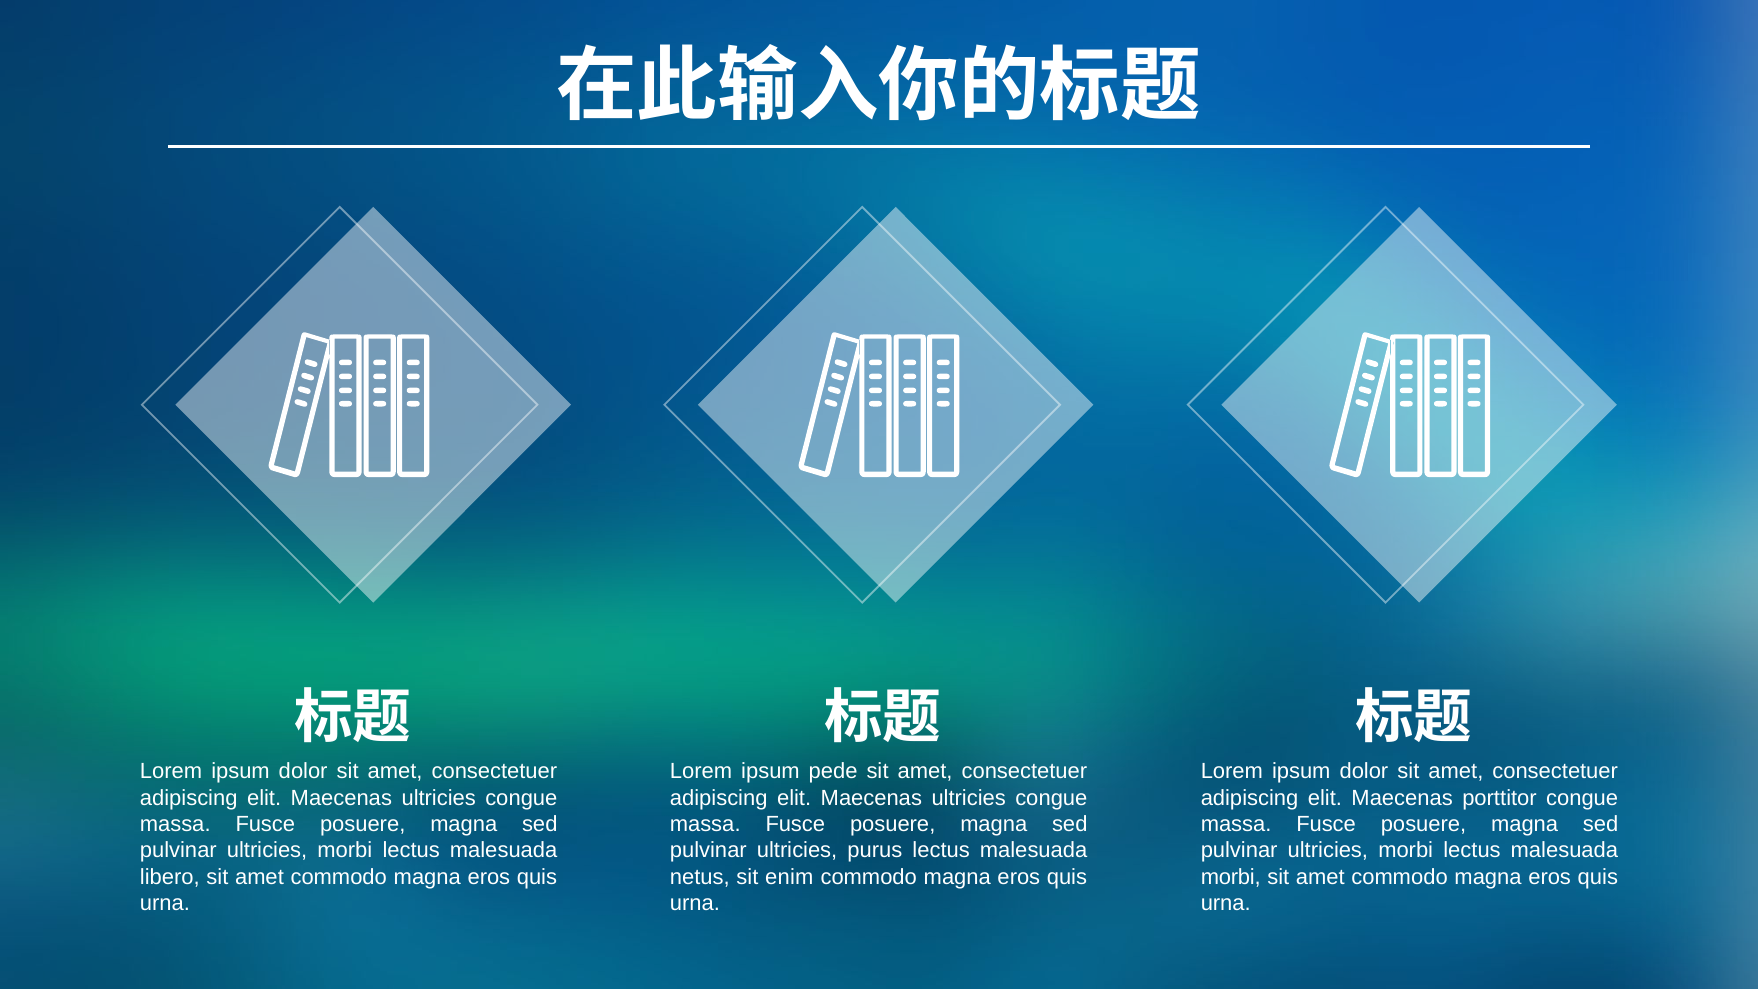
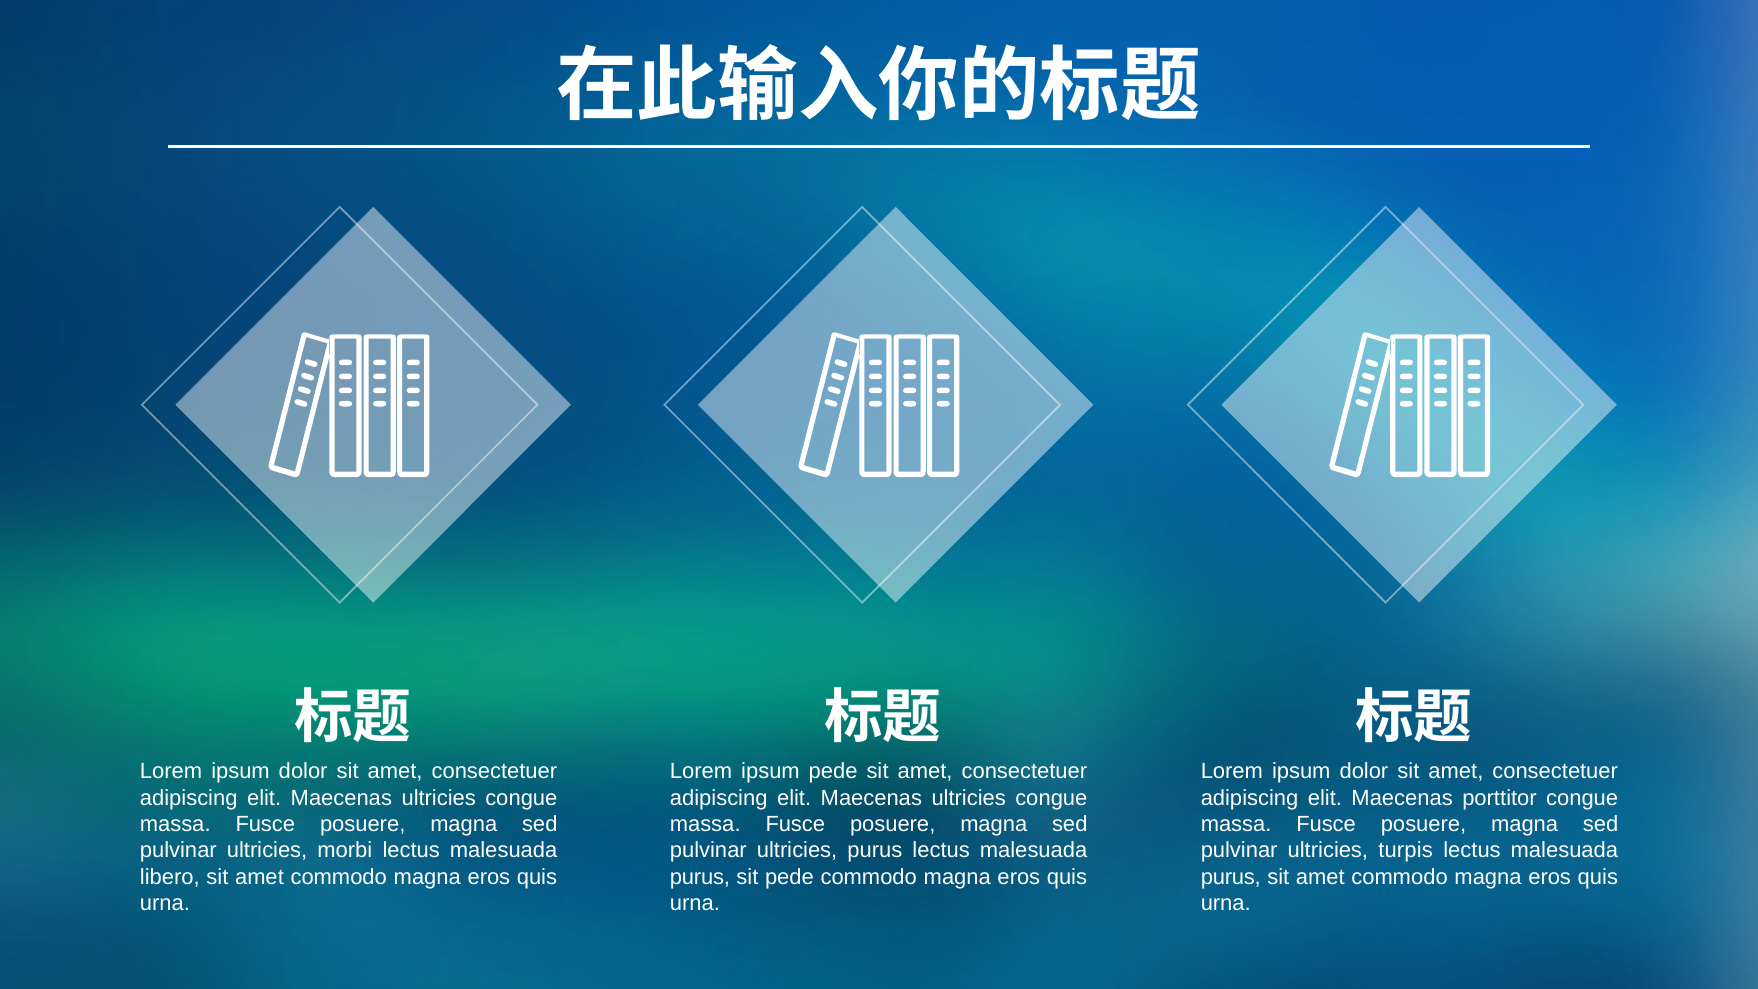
morbi: morbi -> turpis (1406, 850)
netus: netus -> purus (700, 877)
sit enim: enim -> pede (789, 877)
morbi: morbi -> purus (1231, 877)
